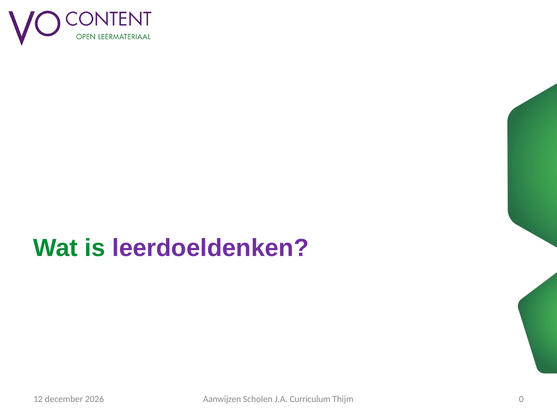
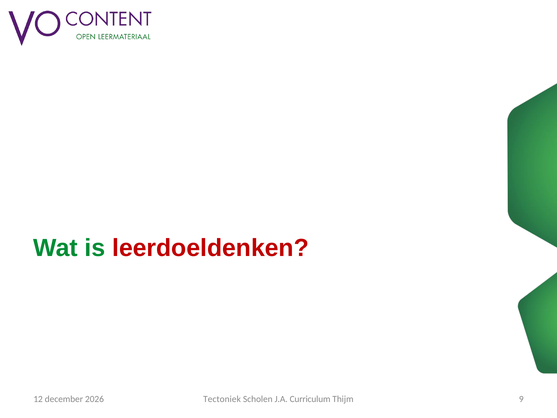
leerdoeldenken colour: purple -> red (210, 248)
Aanwijzen: Aanwijzen -> Tectoniek (222, 399)
0: 0 -> 9 (521, 399)
